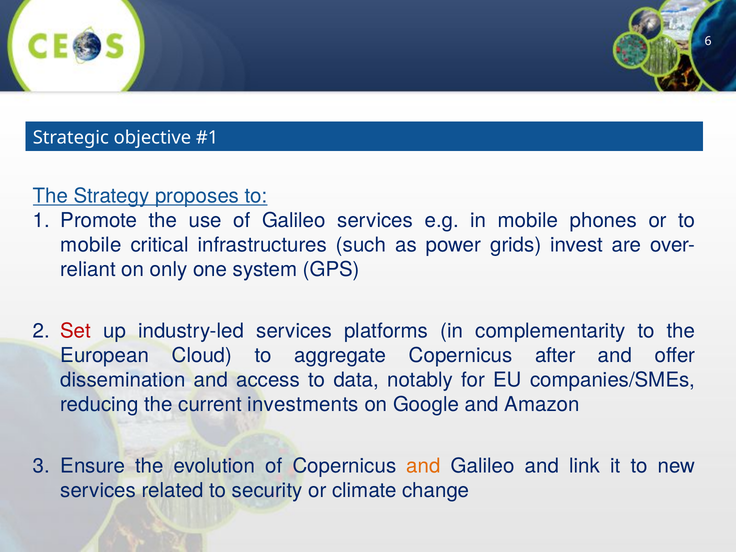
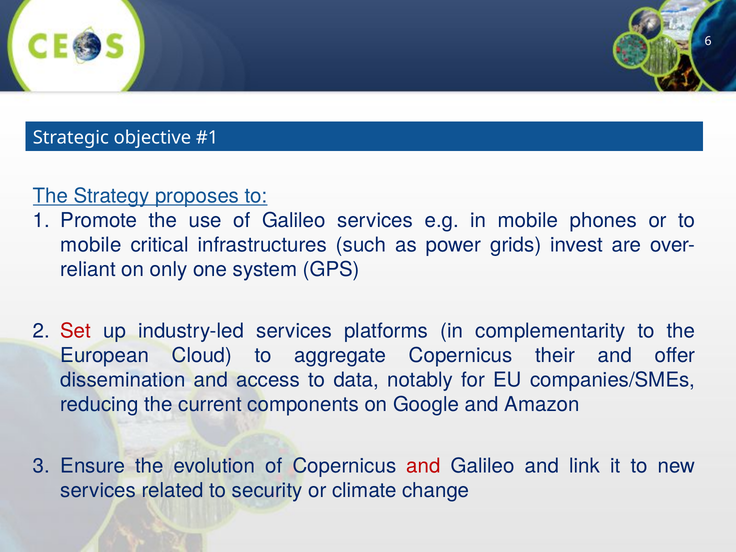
after: after -> their (555, 355)
investments: investments -> components (303, 404)
and colour: orange -> red (423, 466)
